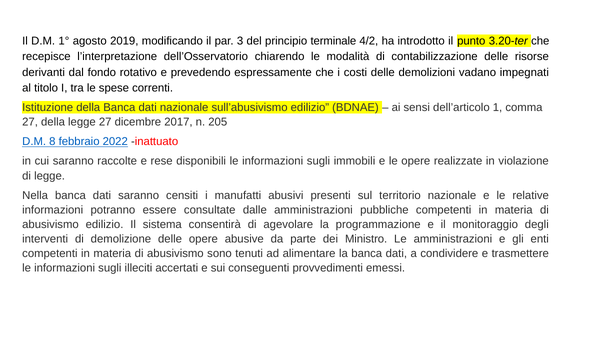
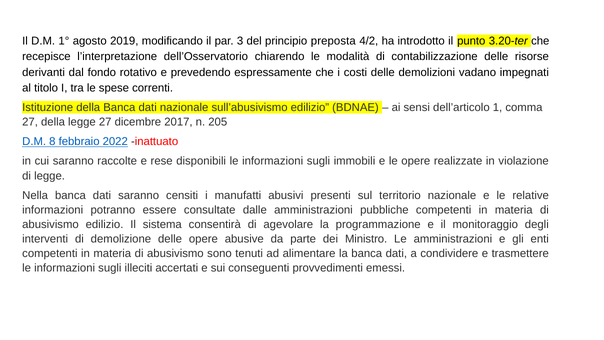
terminale: terminale -> preposta (333, 41)
